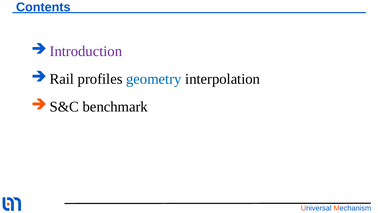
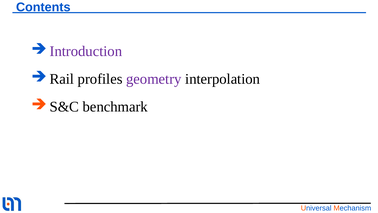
geometry colour: blue -> purple (154, 79)
